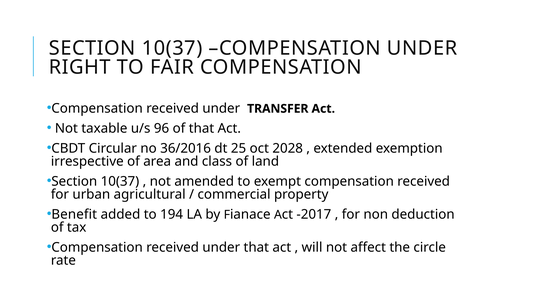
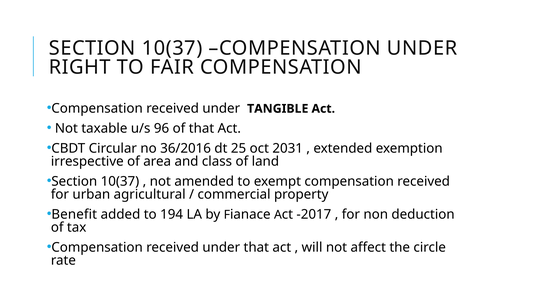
TRANSFER: TRANSFER -> TANGIBLE (278, 108)
2028: 2028 -> 2031 (288, 148)
